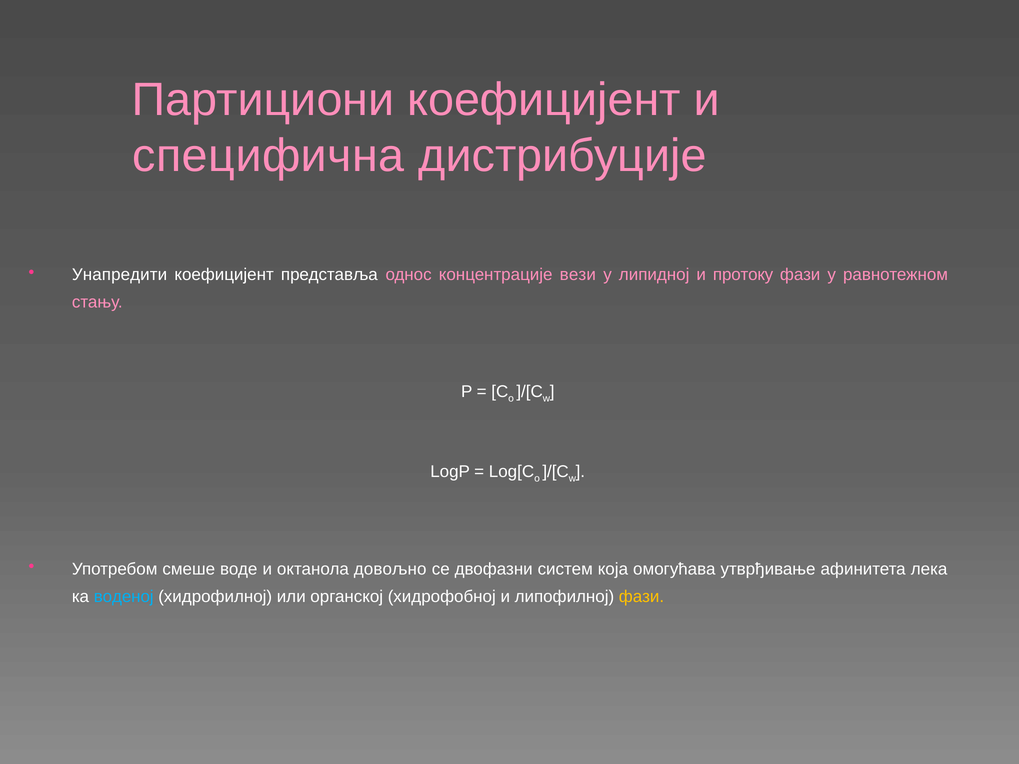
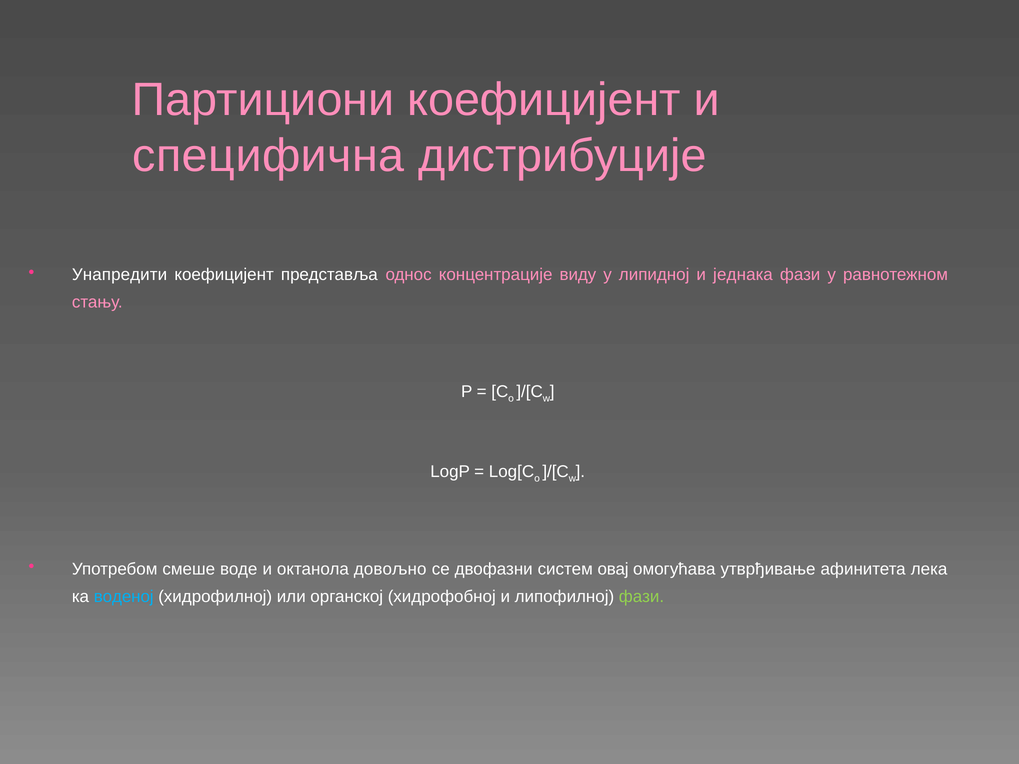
вези: вези -> виду (578, 275)
протоку: протоку -> једнака (743, 275)
која: која -> овај (613, 569)
фази colour: yellow -> light green (641, 597)
